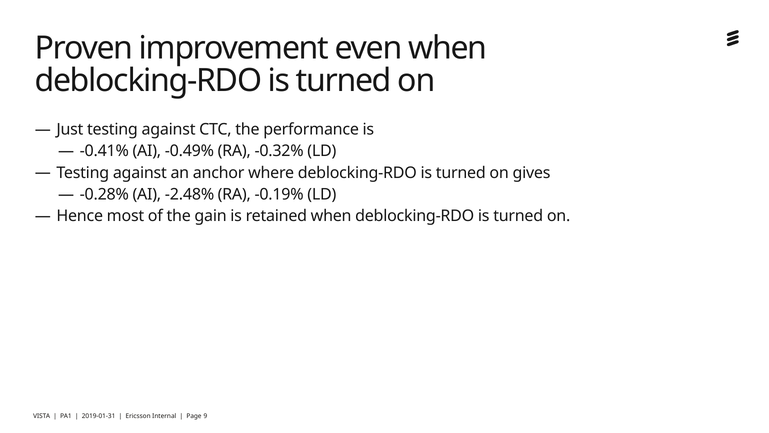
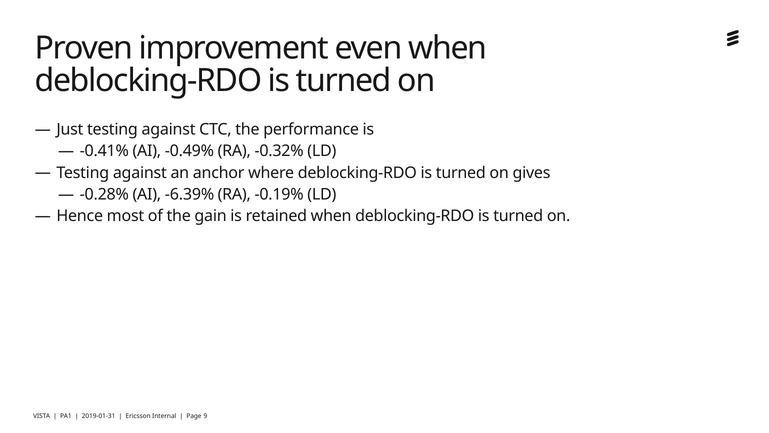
-2.48%: -2.48% -> -6.39% (190, 194)
